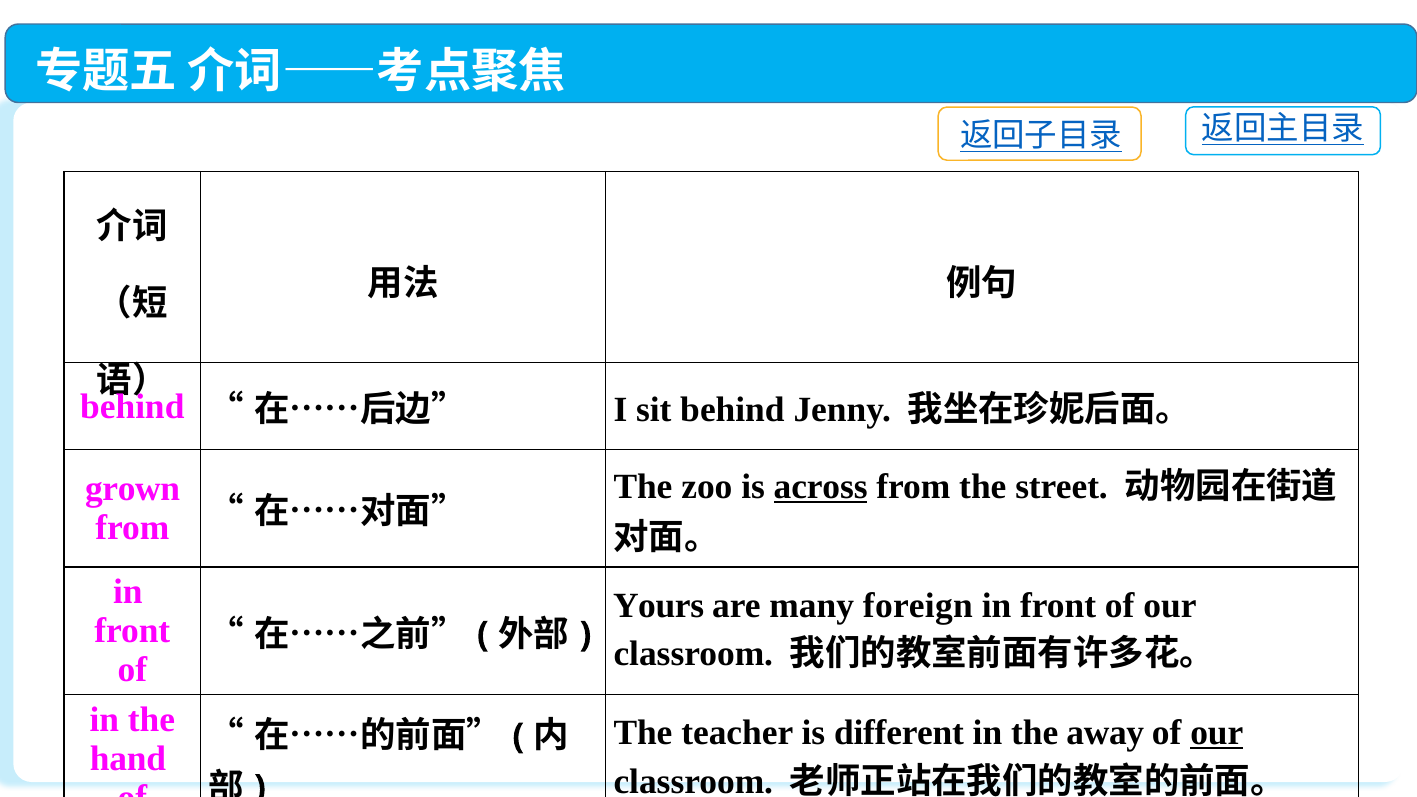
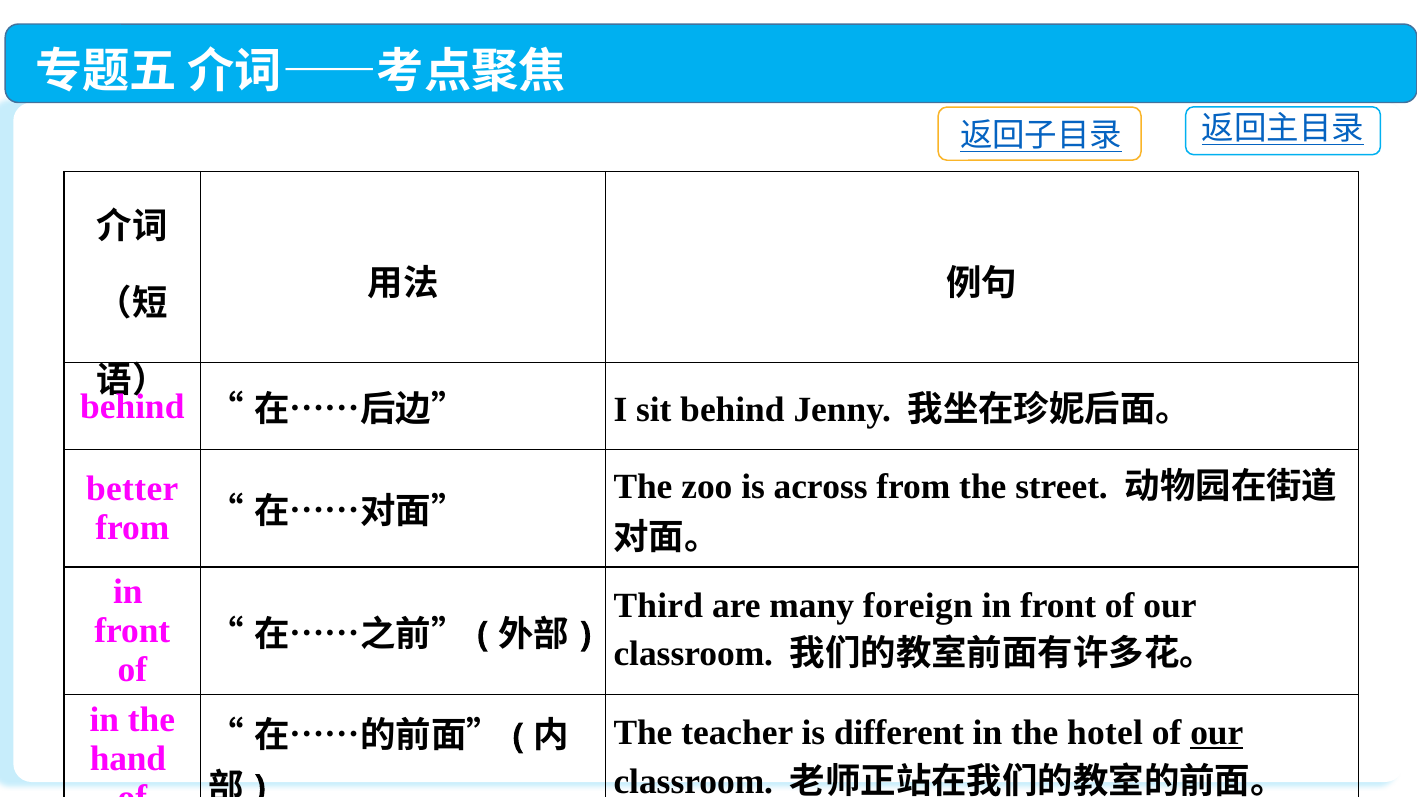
across underline: present -> none (821, 486)
grown: grown -> better (132, 489)
Yours: Yours -> Third (658, 605)
away: away -> hotel (1105, 733)
